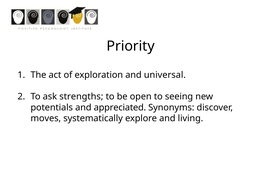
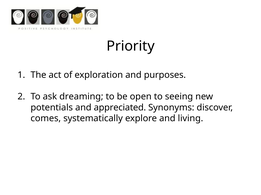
universal: universal -> purposes (165, 75)
strengths: strengths -> dreaming (81, 97)
moves: moves -> comes (46, 119)
